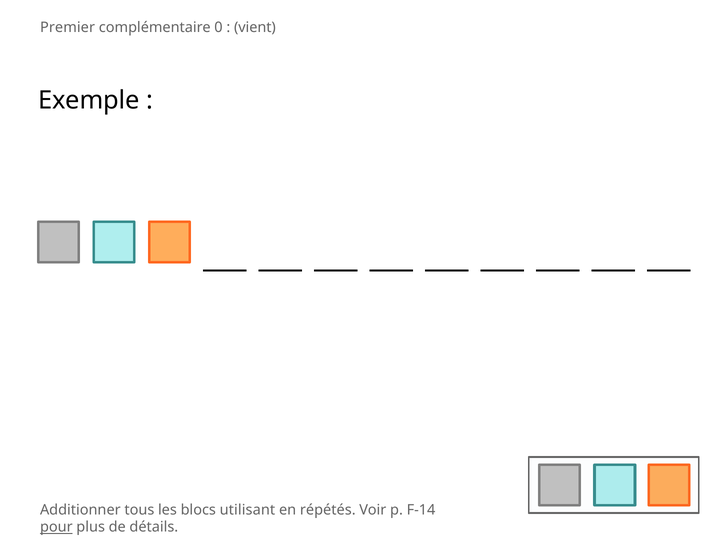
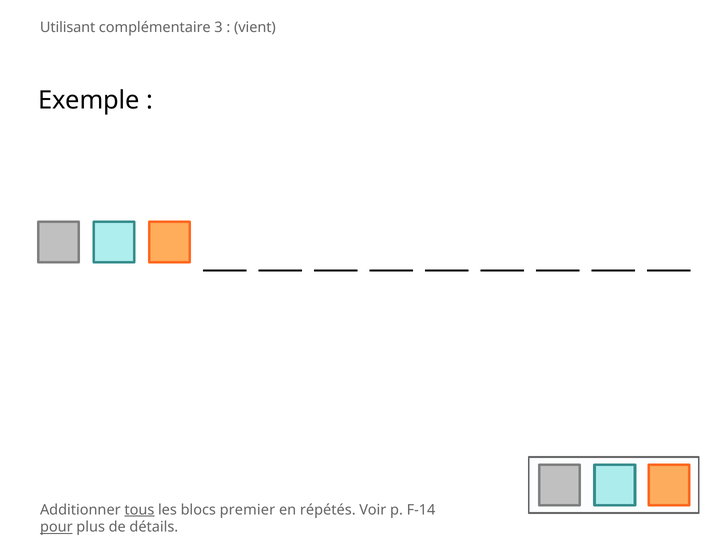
Premier: Premier -> Utilisant (68, 27)
0: 0 -> 3 (218, 27)
tous underline: none -> present (139, 510)
utilisant: utilisant -> premier (247, 510)
